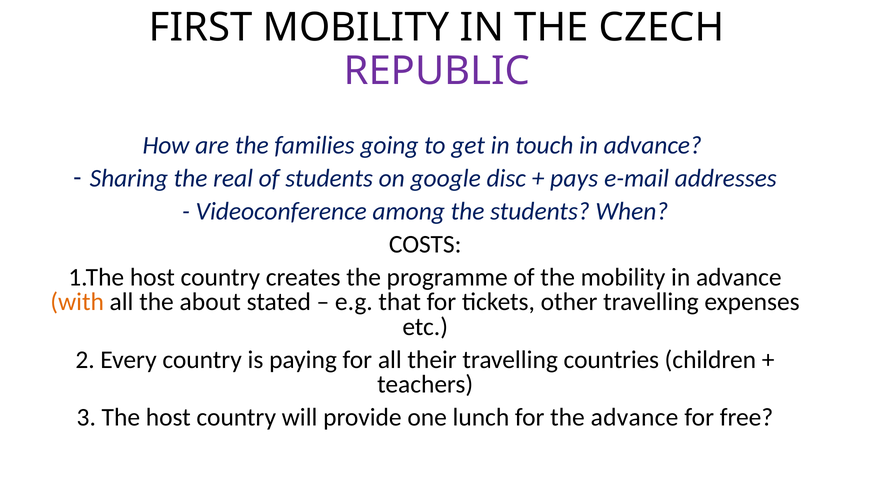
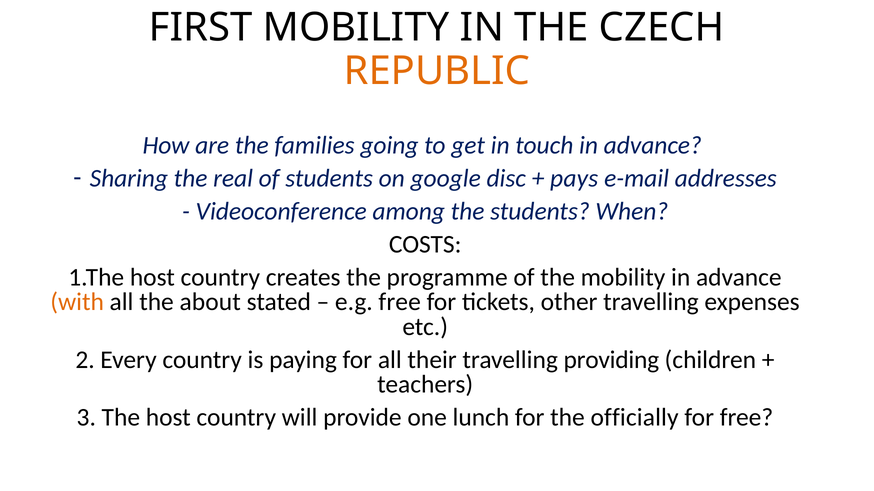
REPUBLIC colour: purple -> orange (437, 71)
e.g that: that -> free (400, 302)
countries: countries -> providing (611, 360)
the advance: advance -> officially (635, 418)
